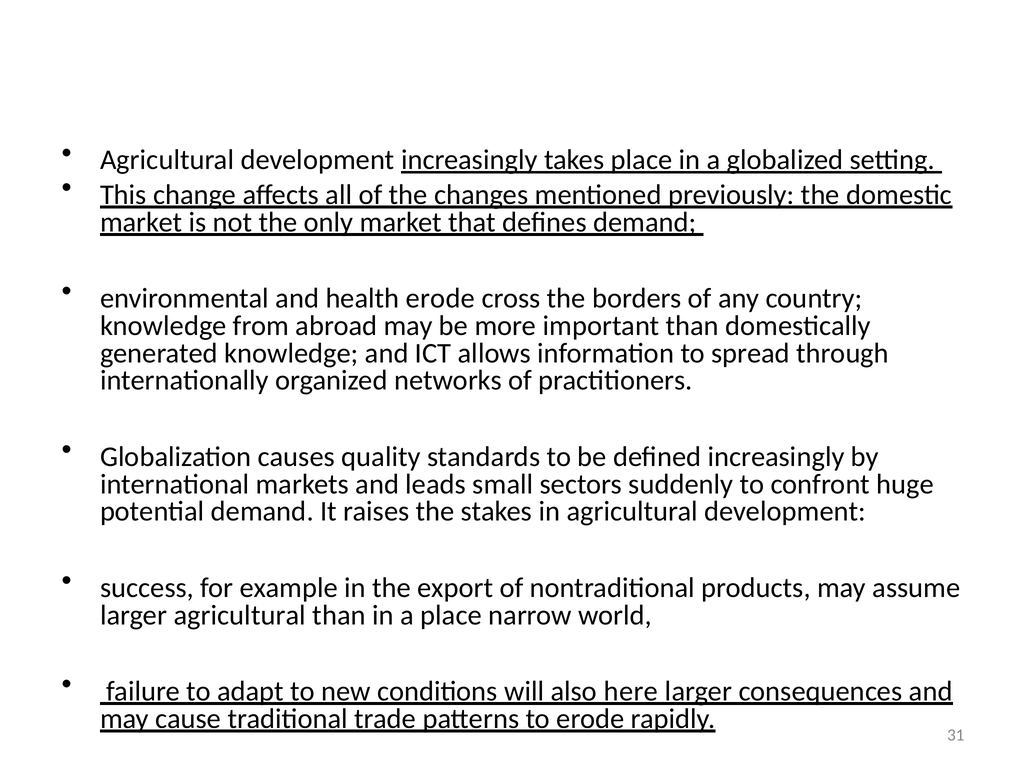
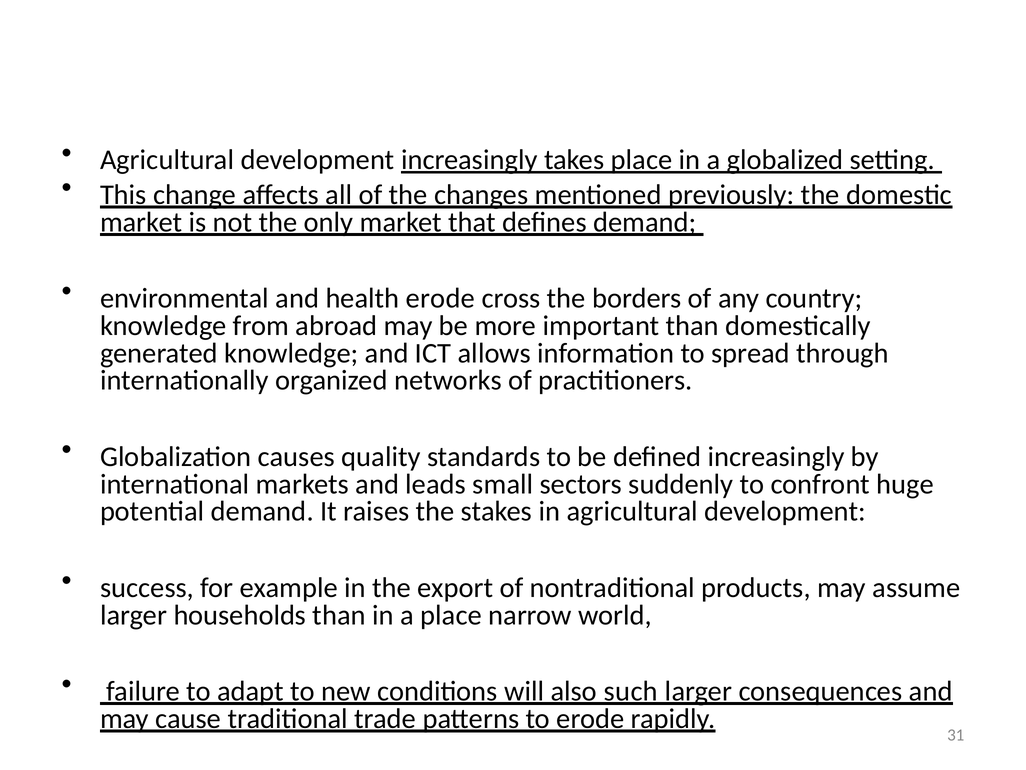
larger agricultural: agricultural -> households (240, 615)
here: here -> such (631, 691)
